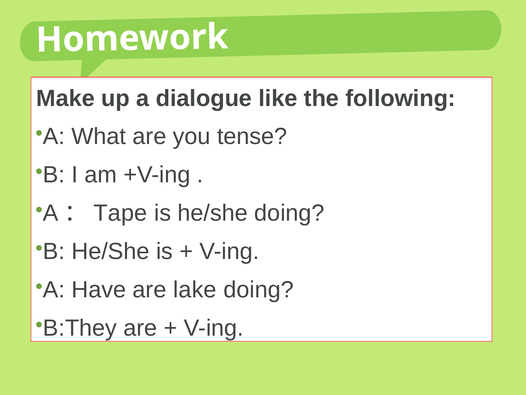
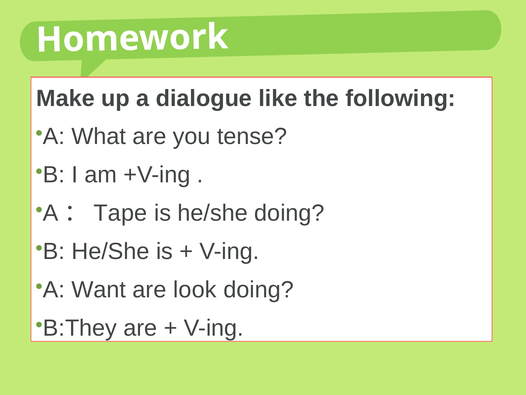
Have: Have -> Want (99, 289)
lake: lake -> look (195, 289)
